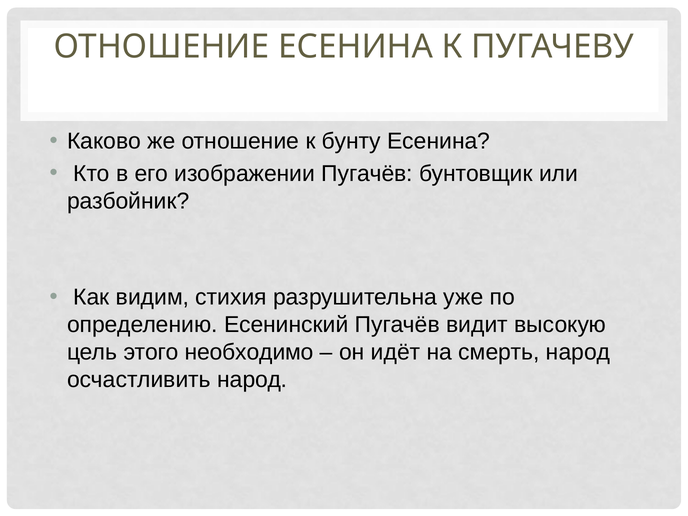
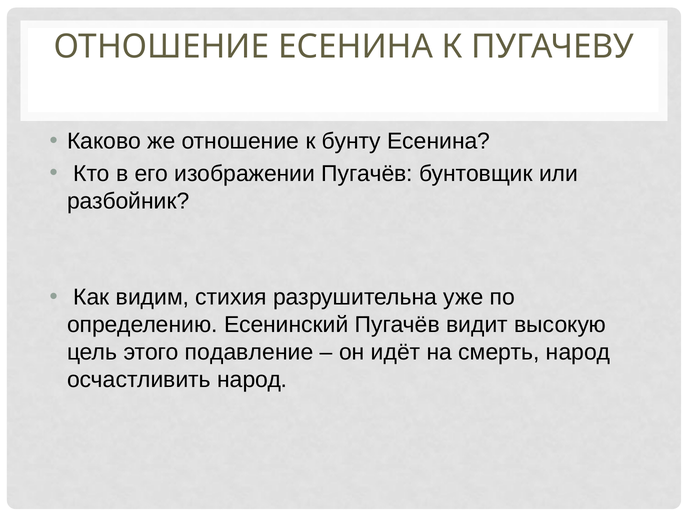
необходимо: необходимо -> подавление (249, 352)
